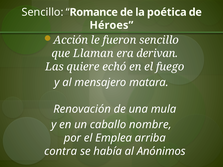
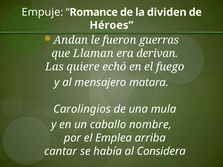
Sencillo: Sencillo -> Empuje (42, 12)
poética: poética -> dividen (167, 12)
Acción: Acción -> Andan (71, 40)
fueron sencillo: sencillo -> guerras (159, 40)
Renovación: Renovación -> Carolingios (82, 109)
contra: contra -> cantar (61, 152)
Anónimos: Anónimos -> Considera (161, 152)
